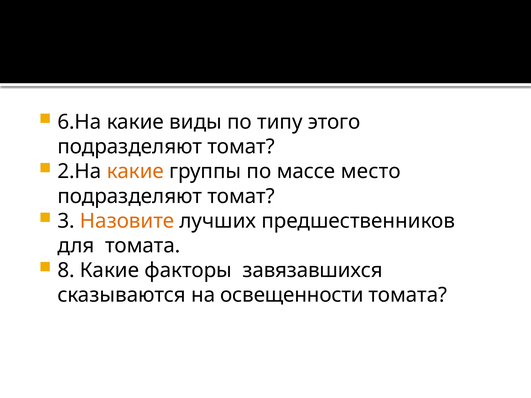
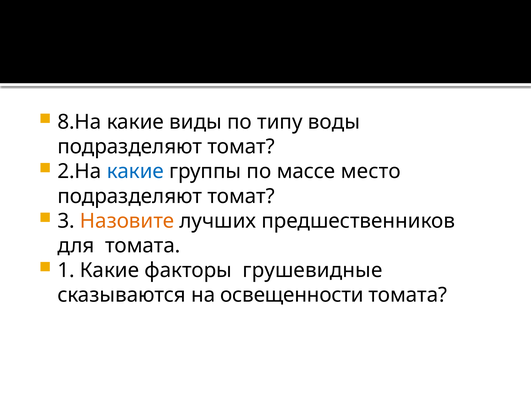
6.На: 6.На -> 8.На (79, 122)
этого: этого -> воды (334, 122)
какие colour: orange -> blue (135, 172)
8: 8 -> 1 (66, 271)
завязавшихся: завязавшихся -> грушевидные (313, 271)
